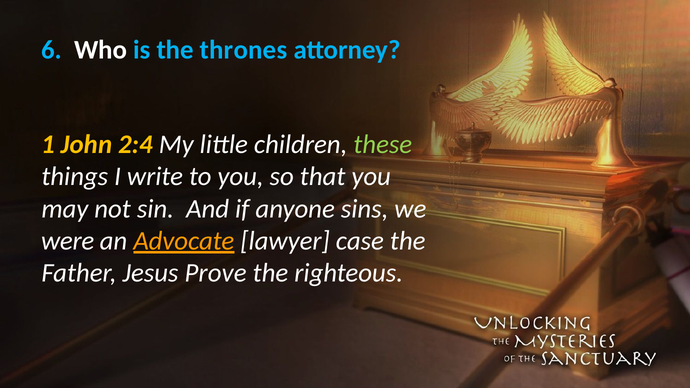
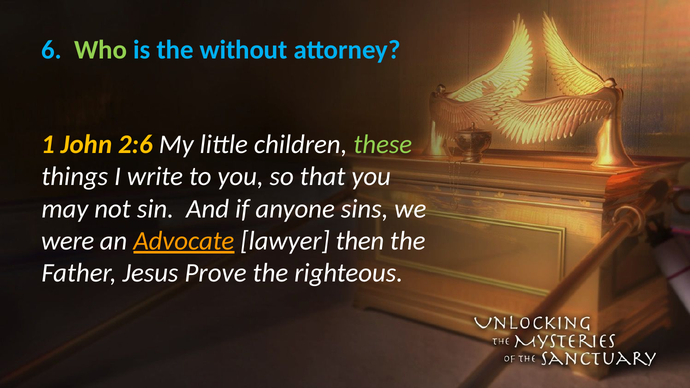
Who colour: white -> light green (101, 50)
thrones: thrones -> without (244, 50)
2:4: 2:4 -> 2:6 (136, 144)
case: case -> then (360, 241)
